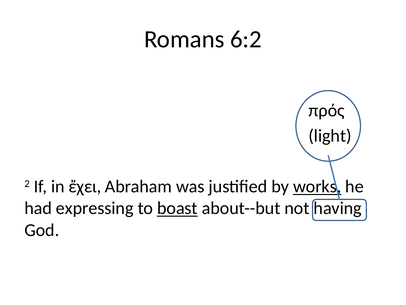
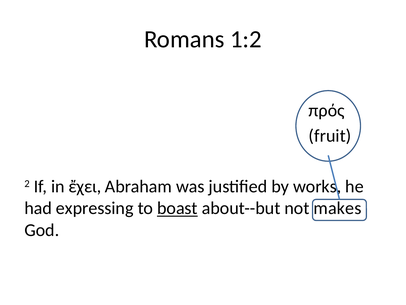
6:2: 6:2 -> 1:2 (246, 39)
light: light -> fruit (330, 136)
works underline: present -> none (317, 186)
having: having -> makes (338, 208)
